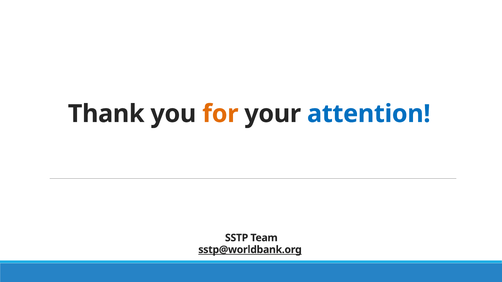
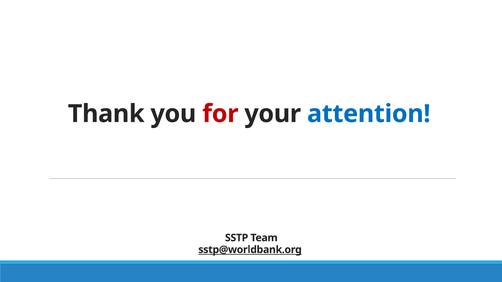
for colour: orange -> red (220, 114)
